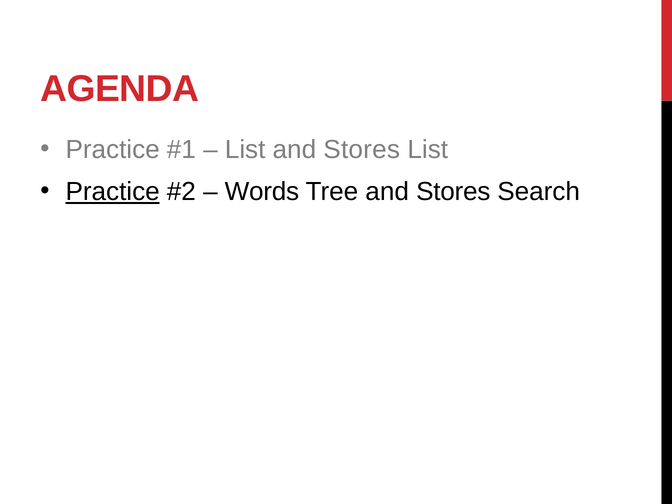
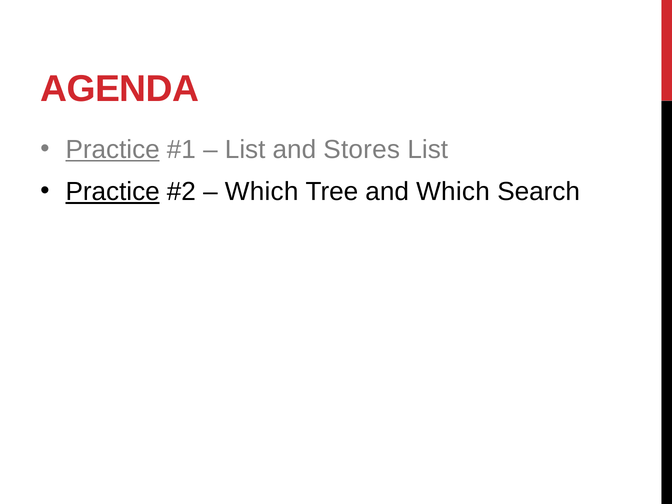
Practice underline: none -> present (113, 150)
Words: Words -> Which (262, 192)
Tree and Stores: Stores -> Which (453, 192)
